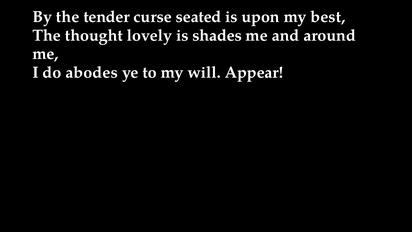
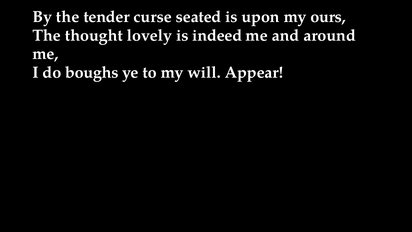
best: best -> ours (328, 17)
shades: shades -> indeed (217, 35)
abodes: abodes -> boughs (92, 72)
